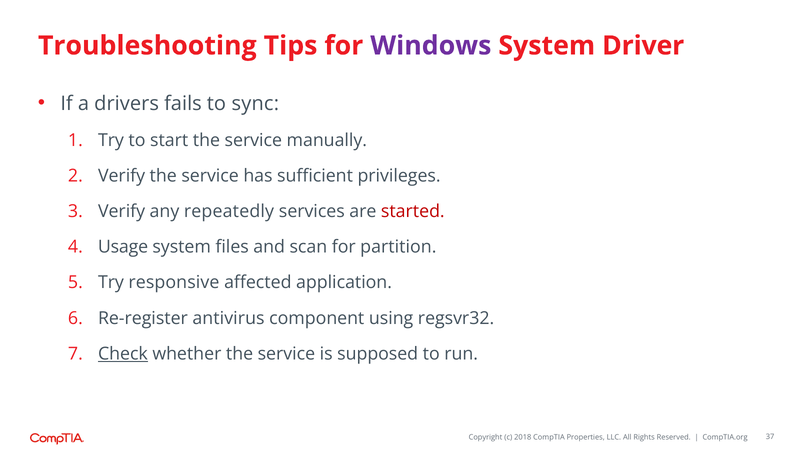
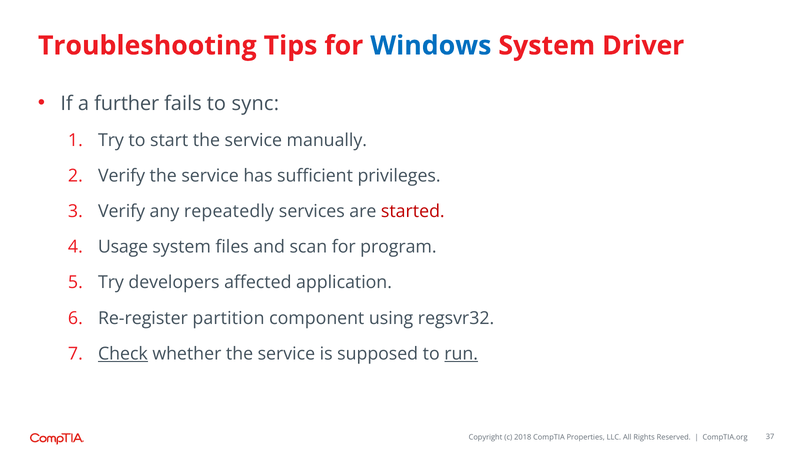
Windows colour: purple -> blue (431, 46)
drivers: drivers -> further (127, 103)
partition: partition -> program (398, 247)
responsive: responsive -> developers (174, 282)
antivirus: antivirus -> partition (228, 318)
run underline: none -> present (461, 353)
